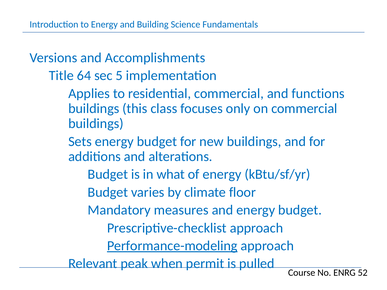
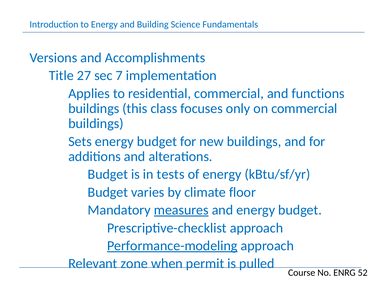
64: 64 -> 27 (84, 76)
5: 5 -> 7 (119, 76)
what: what -> tests (171, 174)
measures underline: none -> present (181, 210)
peak: peak -> zone (134, 264)
